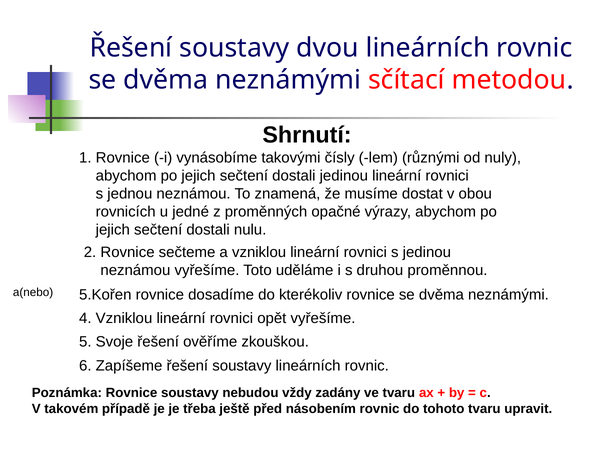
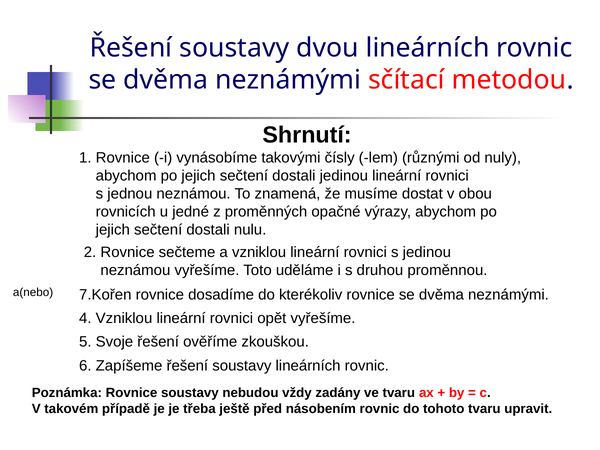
5.Kořen: 5.Kořen -> 7.Kořen (105, 295)
